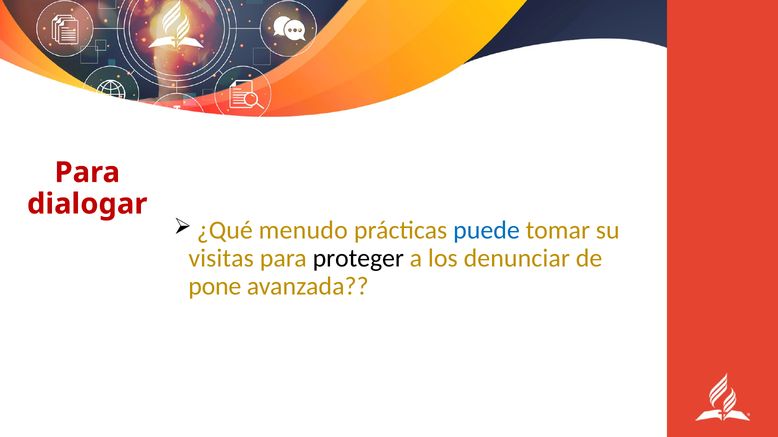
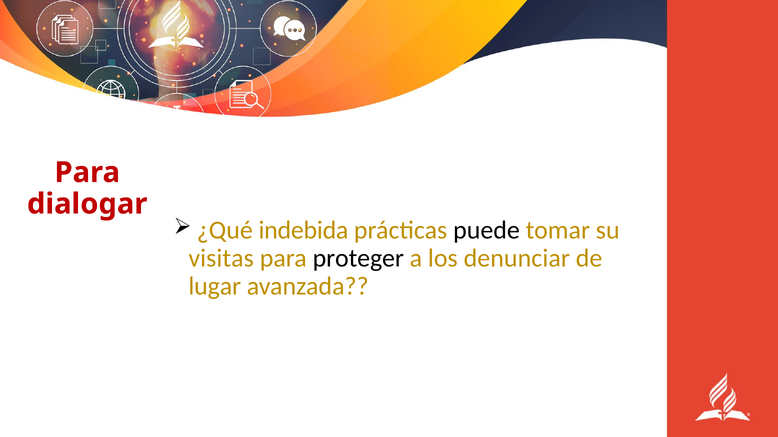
menudo: menudo -> indebida (303, 230)
puede colour: blue -> black (486, 230)
pone: pone -> lugar (215, 287)
